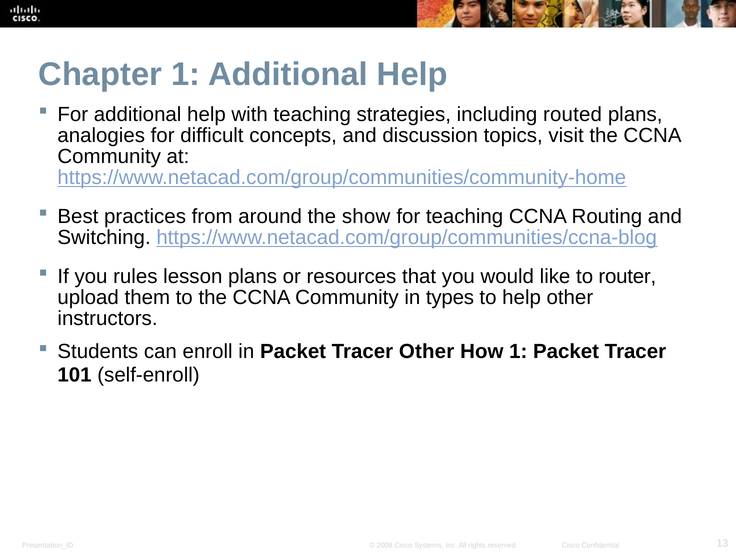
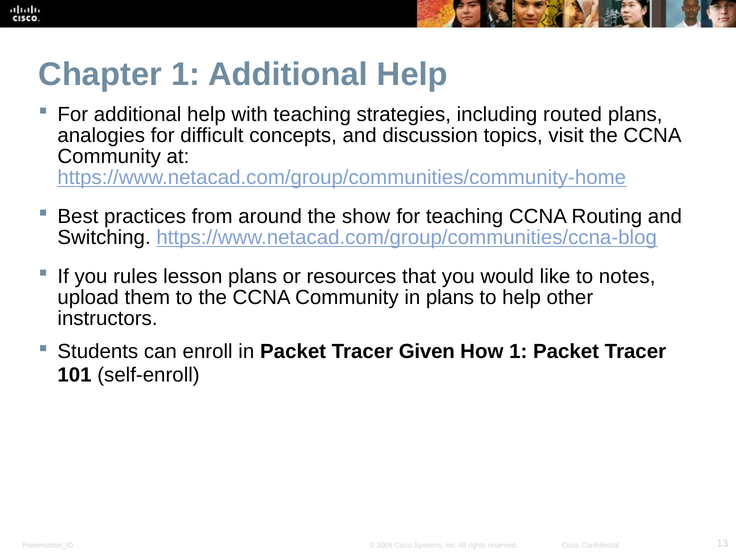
router: router -> notes (627, 277)
in types: types -> plans (450, 298)
Tracer Other: Other -> Given (427, 352)
